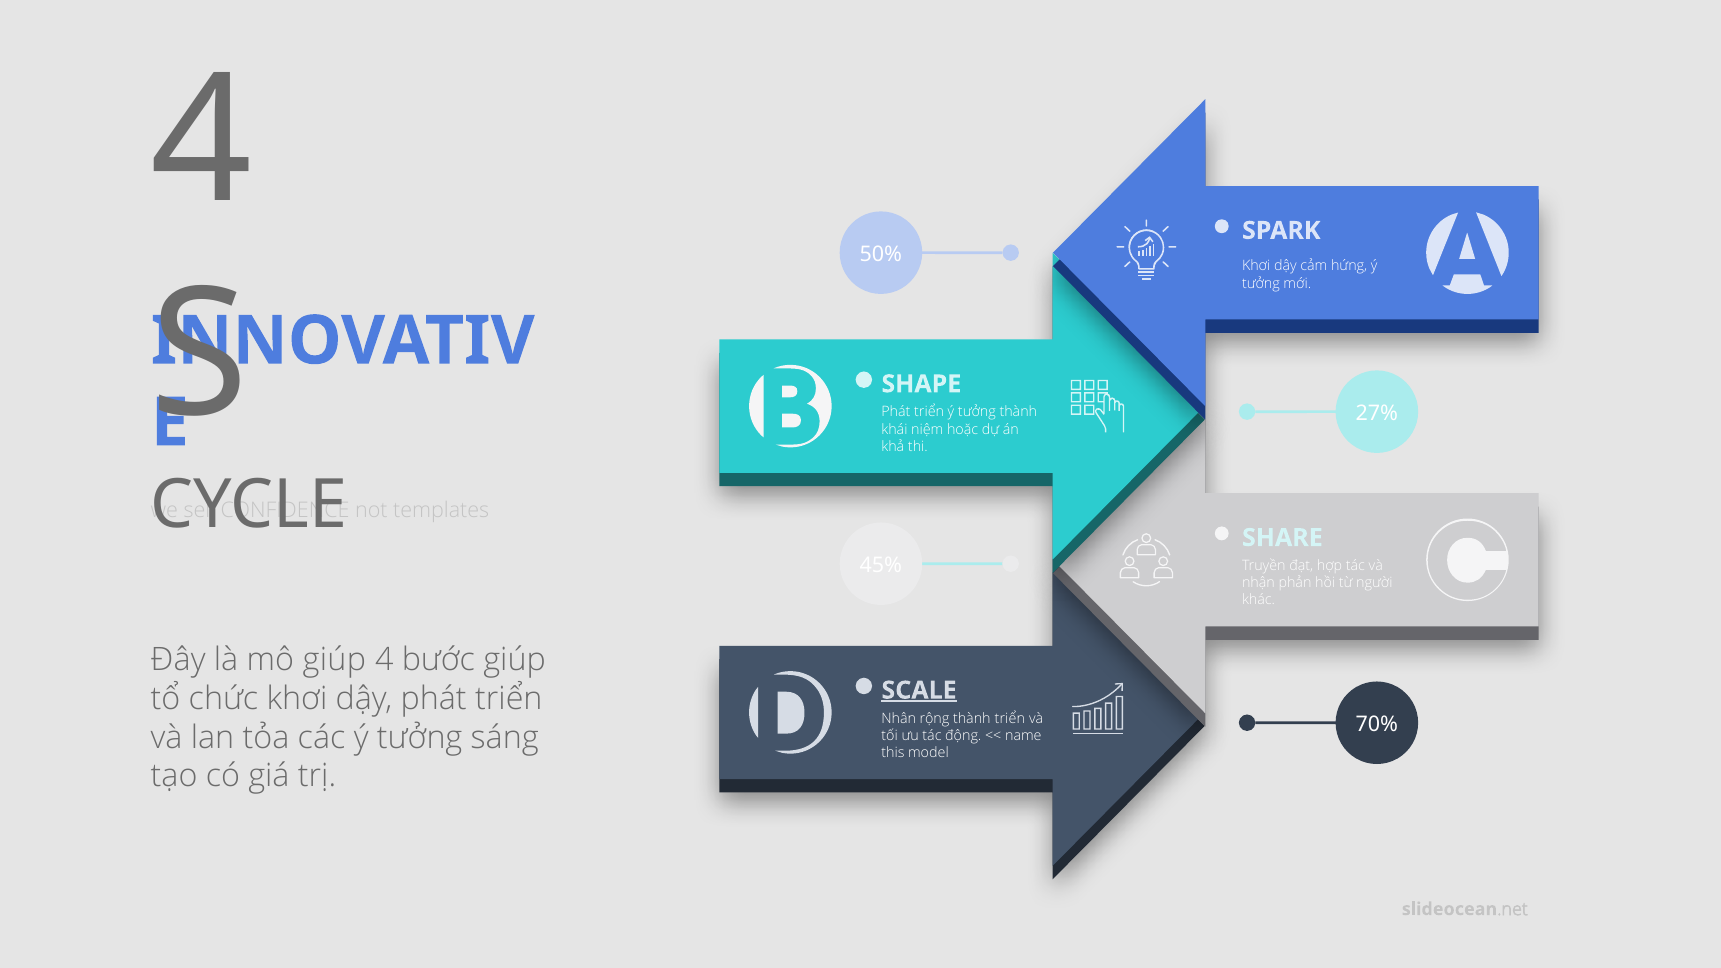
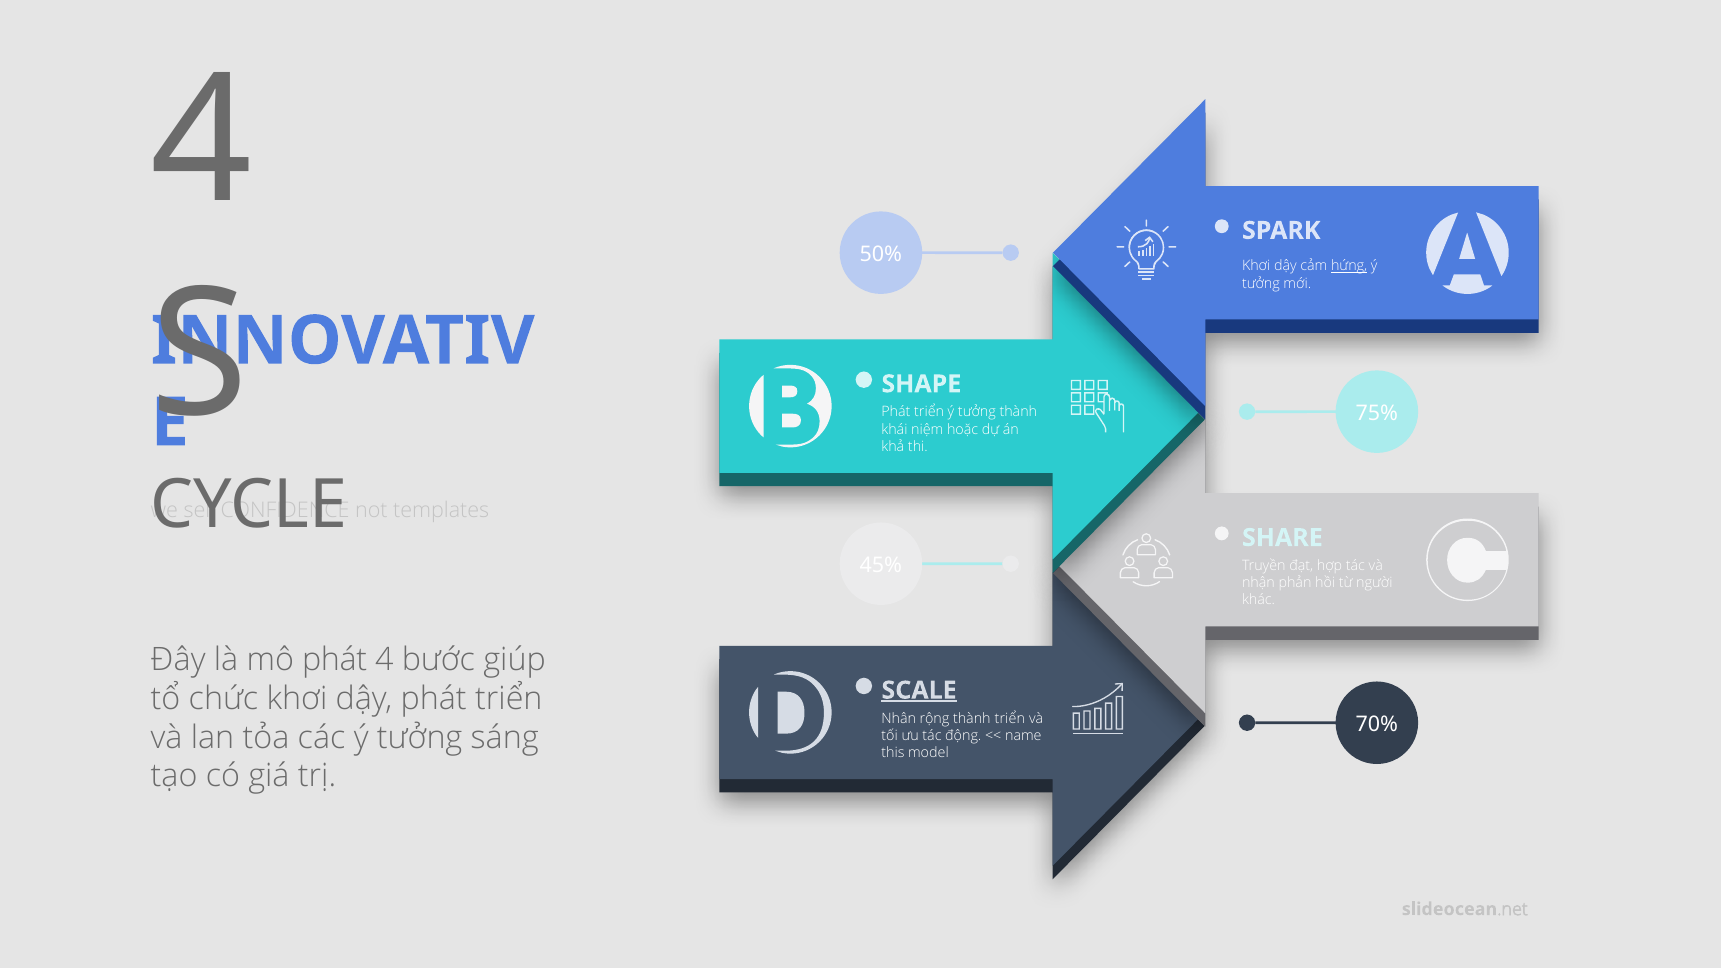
hứng underline: none -> present (1349, 266)
27%: 27% -> 75% (1377, 413)
mô giúp: giúp -> phát (335, 660)
